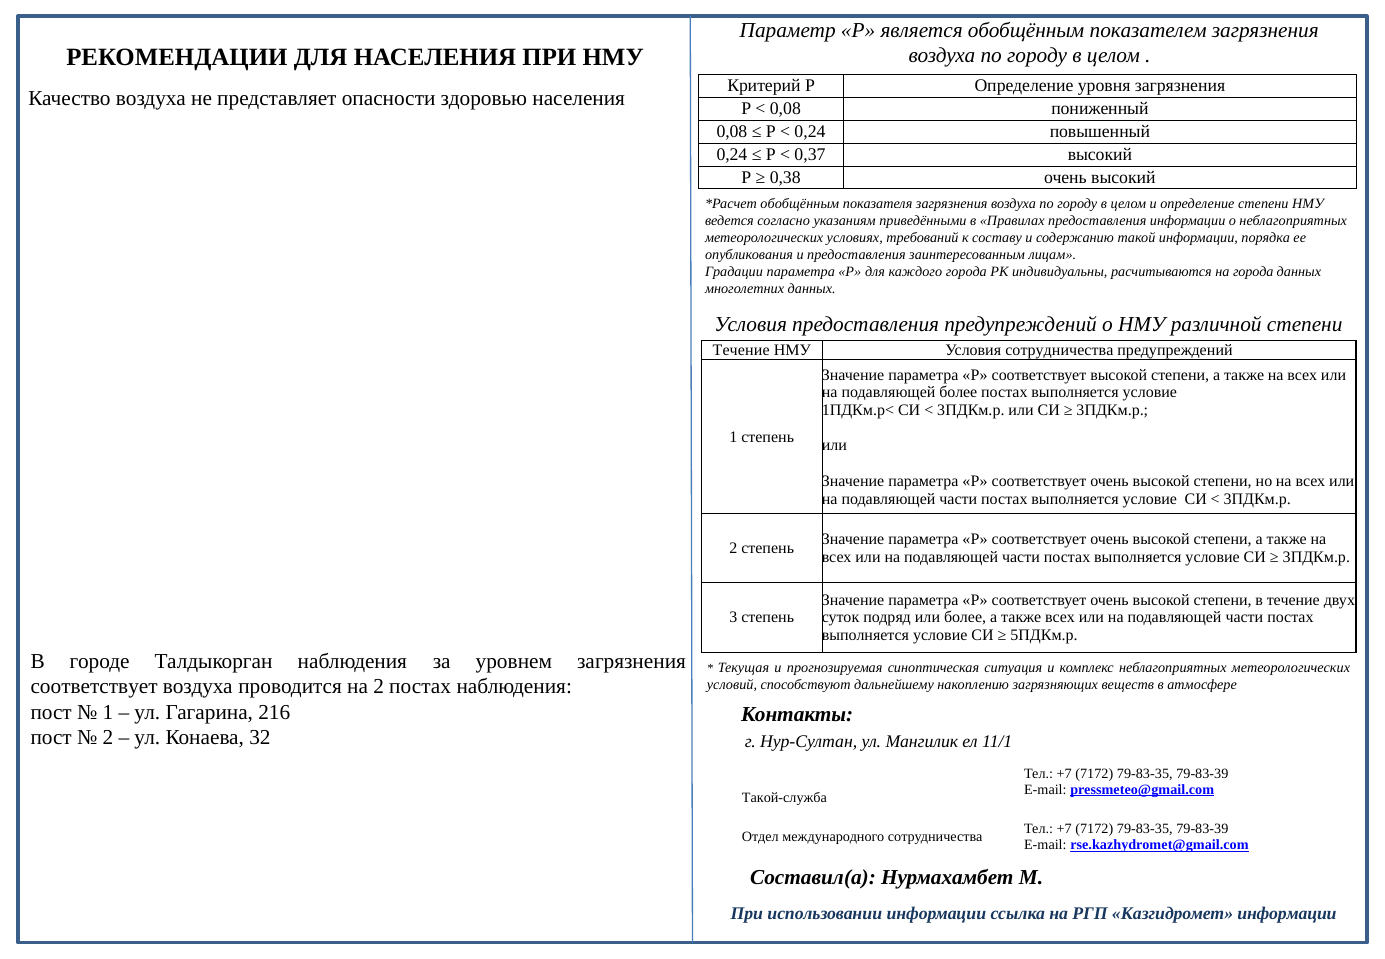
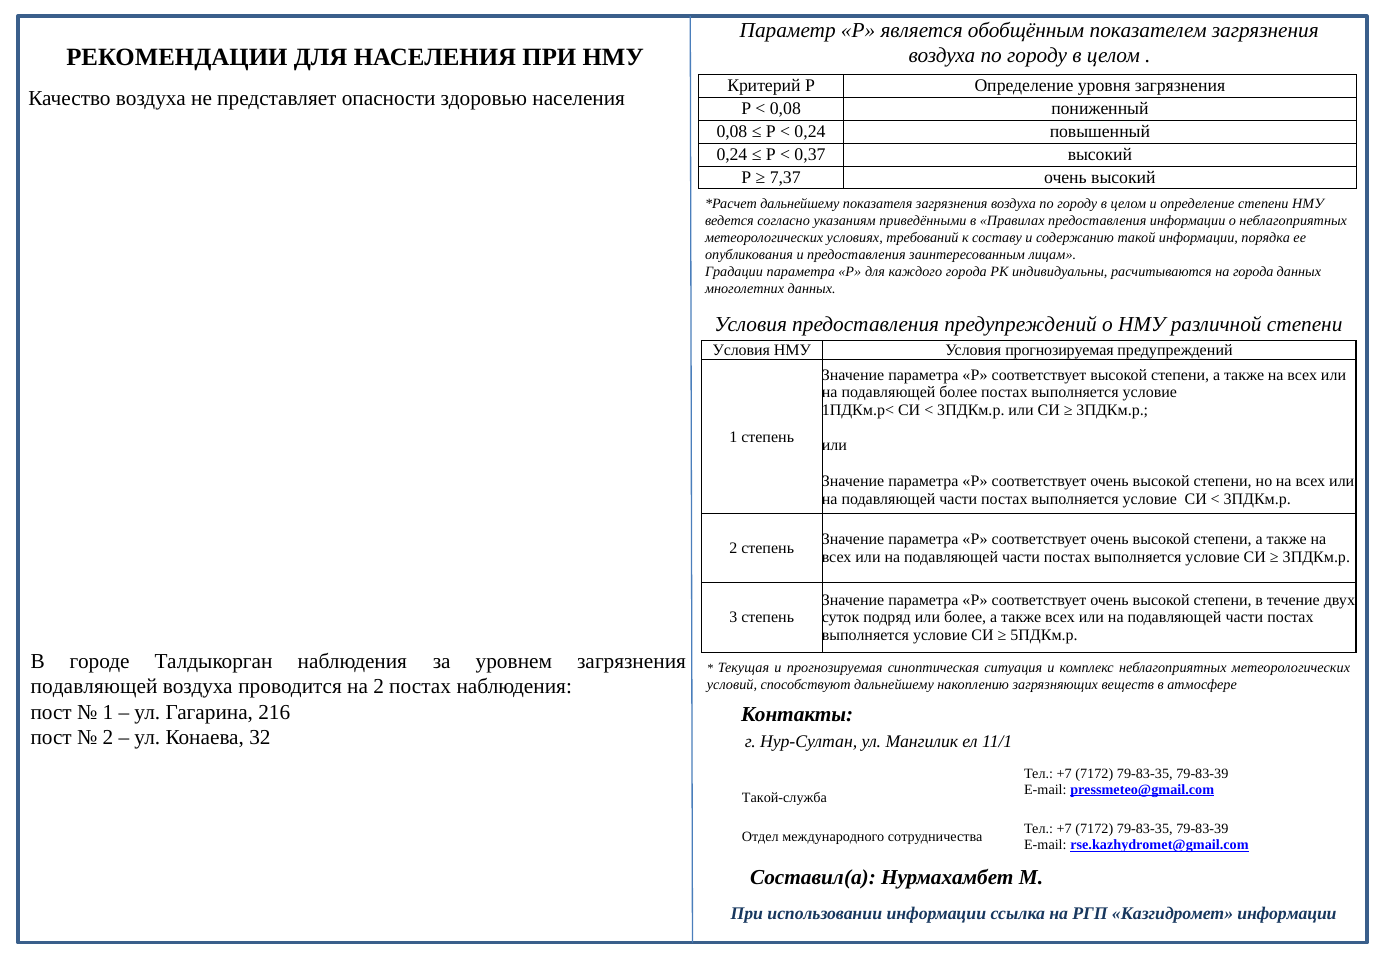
0,38: 0,38 -> 7,37 (785, 177)
обобщённым: обобщённым -> дальнейшему (800, 203)
Течение: Течение -> Условия (741, 350)
Условия сотрудничества: сотрудничества -> прогнозируемая (1059, 350)
соответствует: соответствует -> подавляющей (94, 687)
